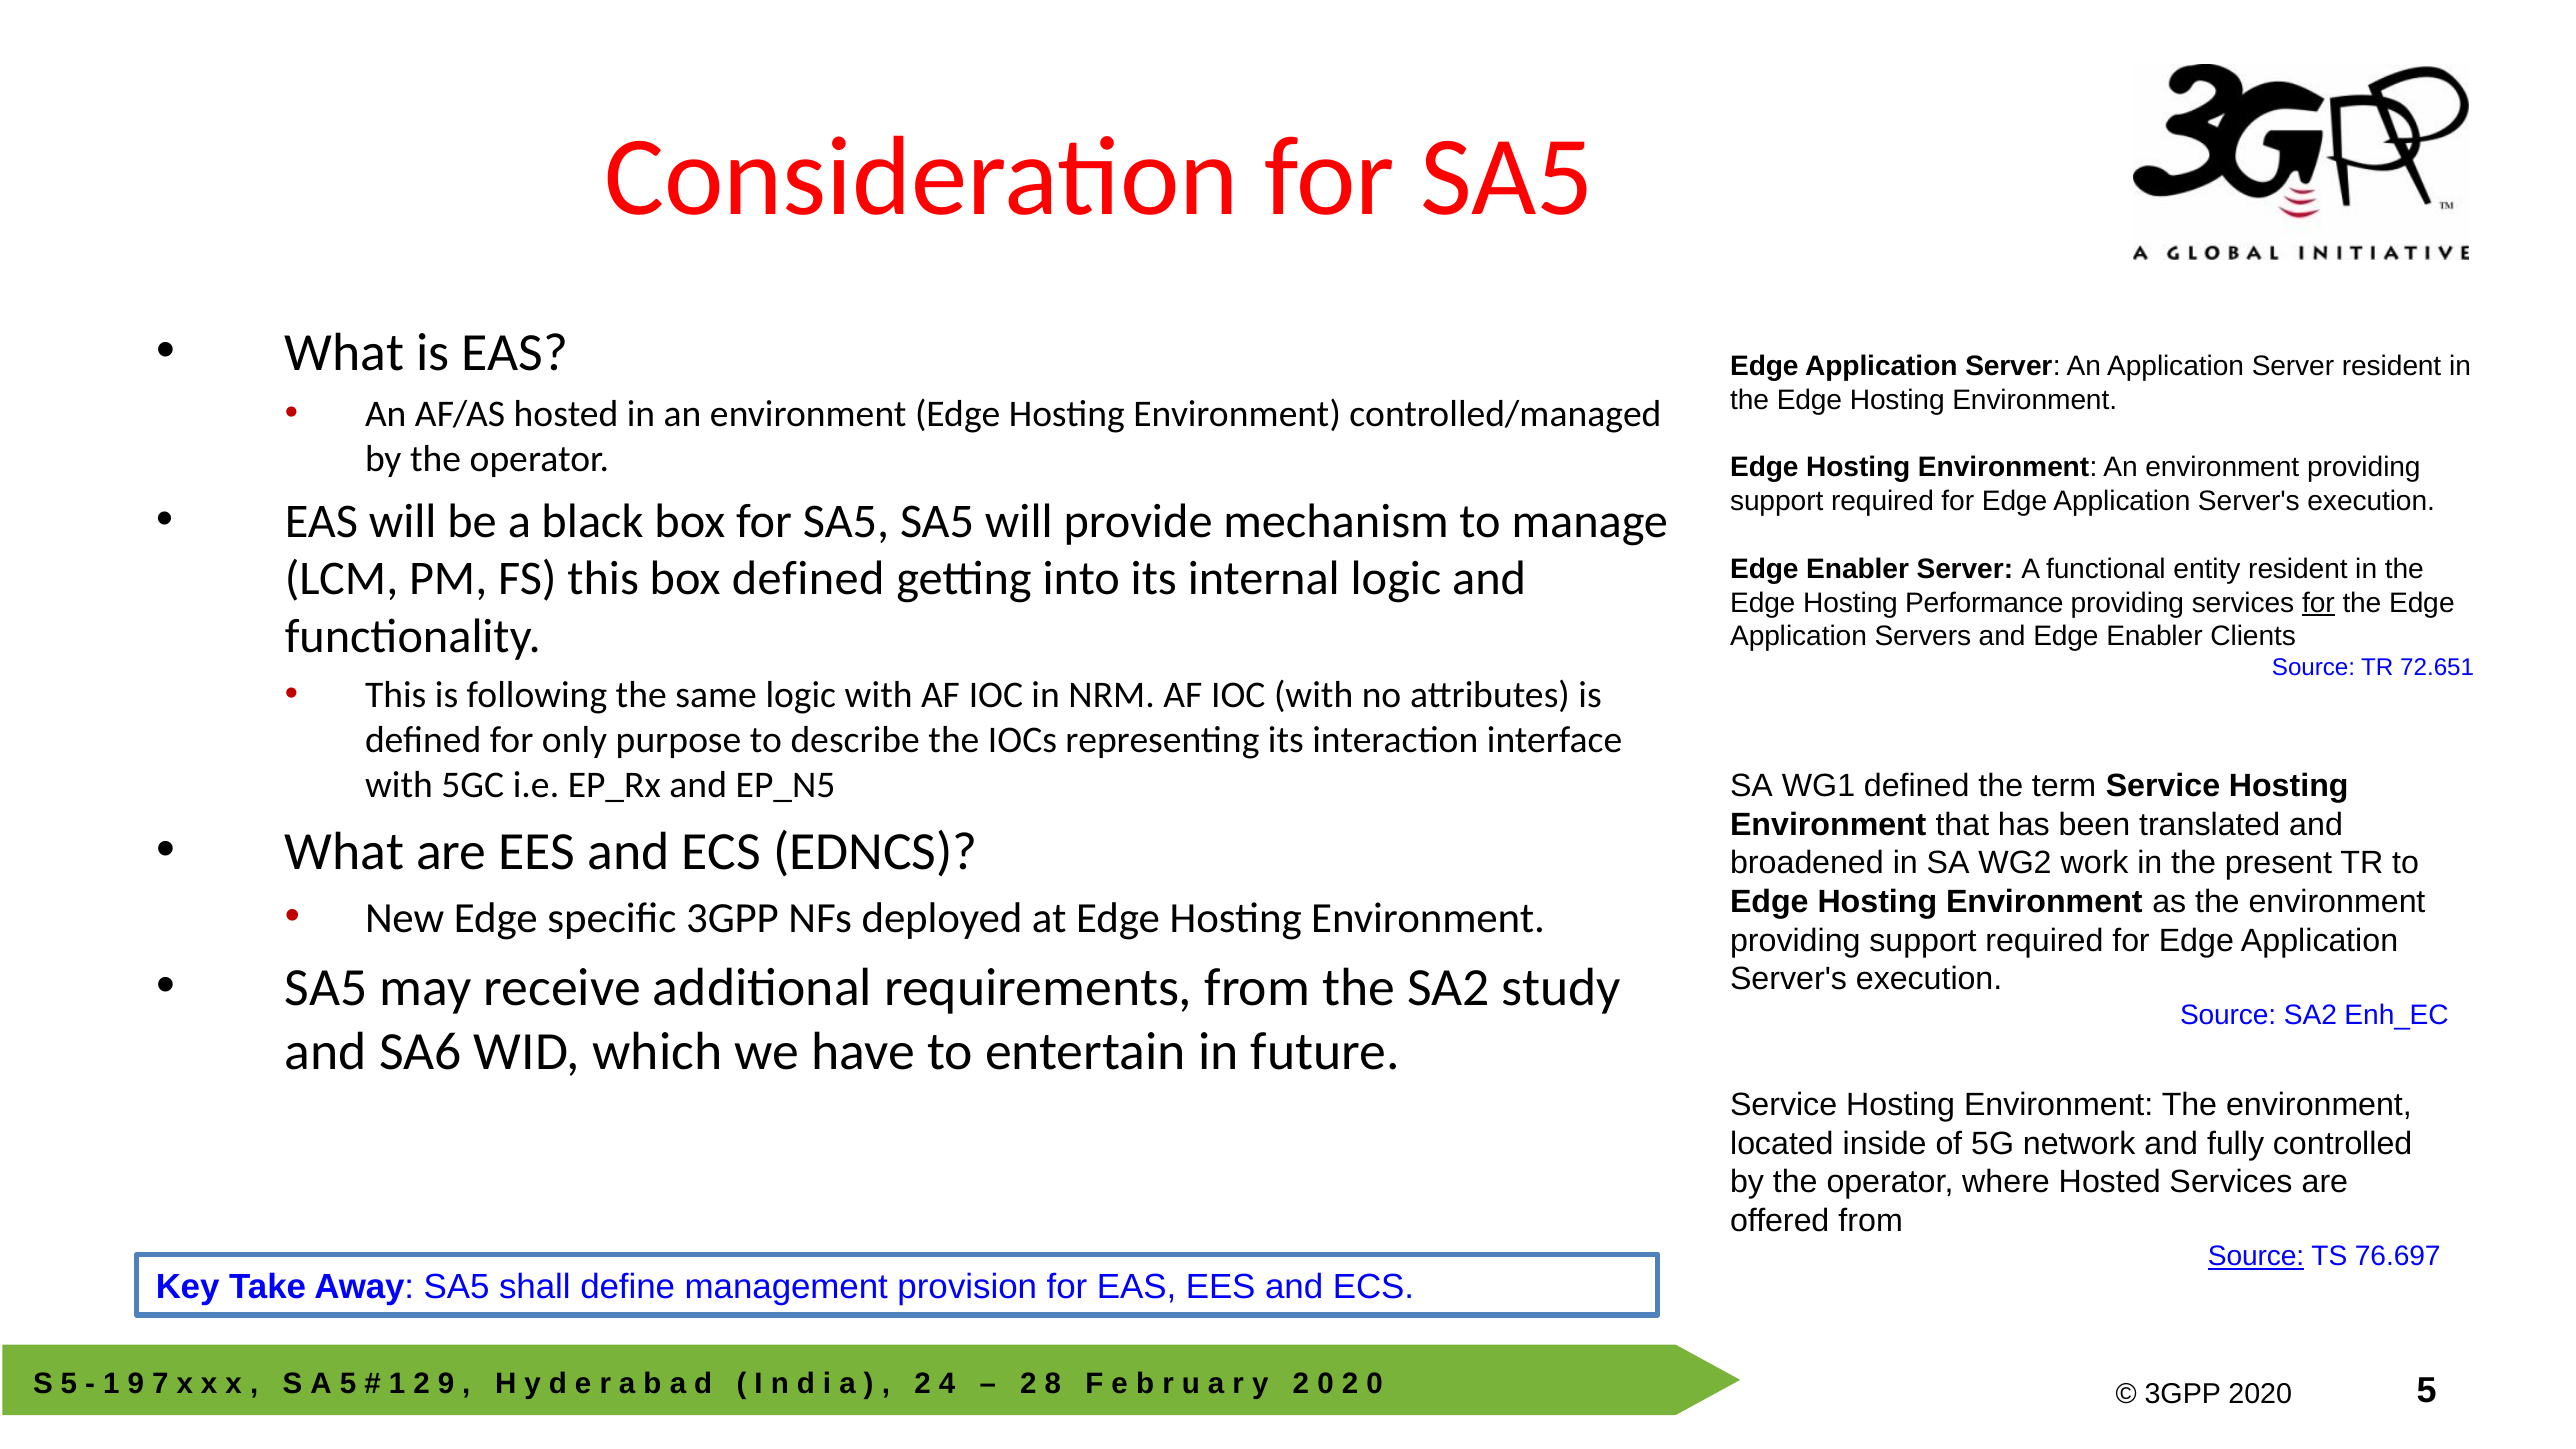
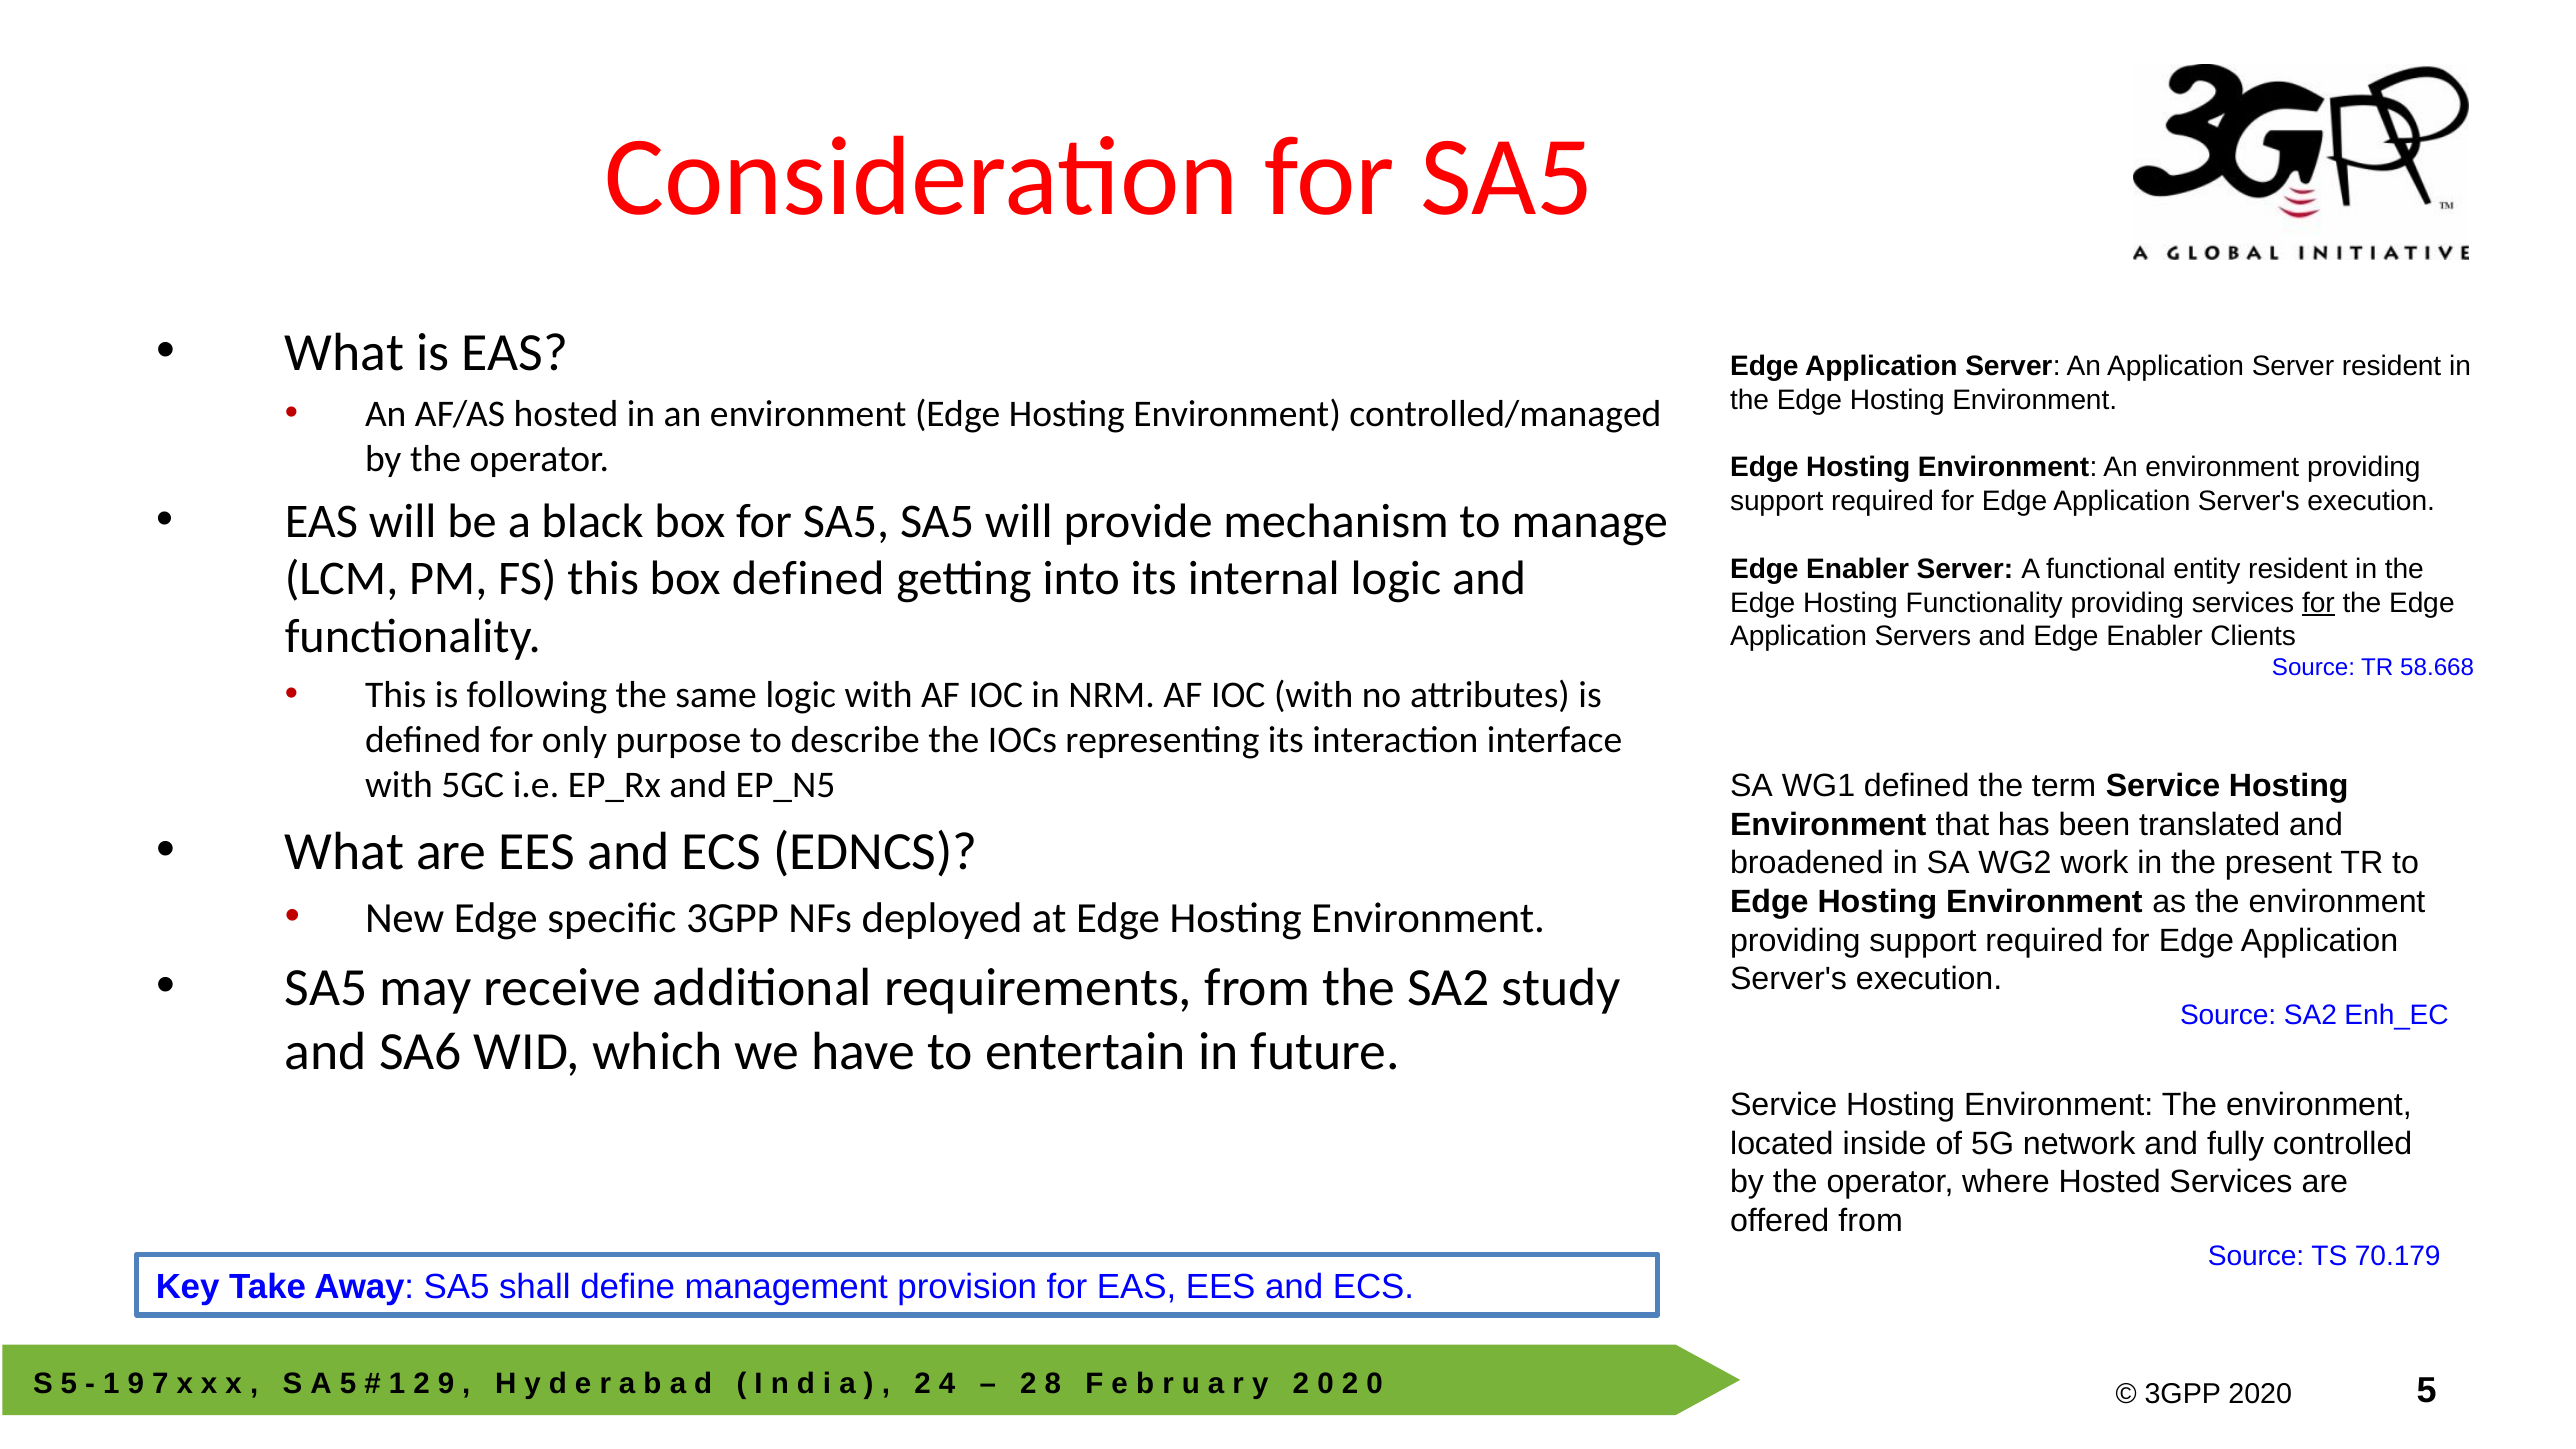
Hosting Performance: Performance -> Functionality (1984, 603)
72.651: 72.651 -> 58.668 (2437, 668)
Source underline: present -> none (2256, 1257)
76.697: 76.697 -> 70.179 (2398, 1257)
